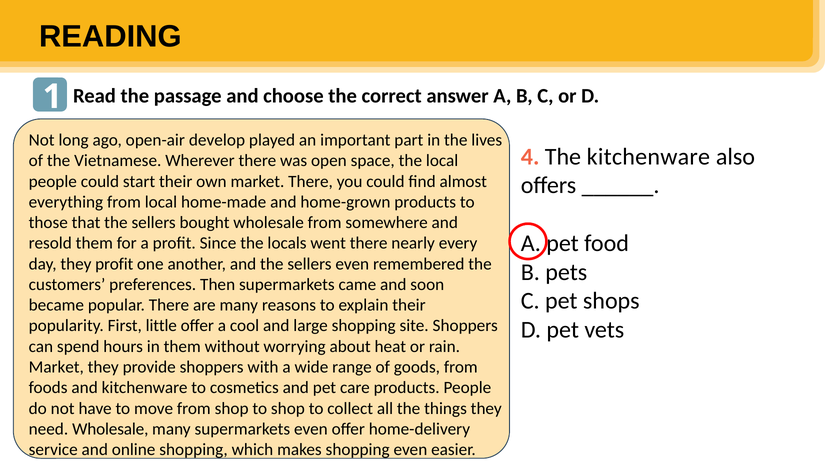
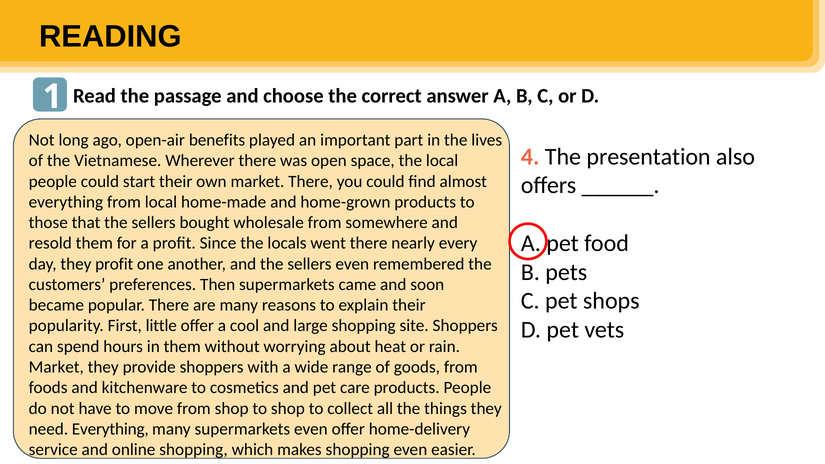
develop: develop -> benefits (217, 140)
The kitchenware: kitchenware -> presentation (649, 157)
need Wholesale: Wholesale -> Everything (110, 429)
